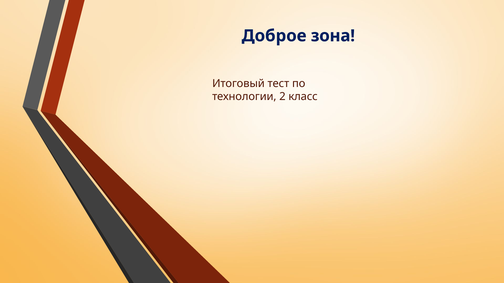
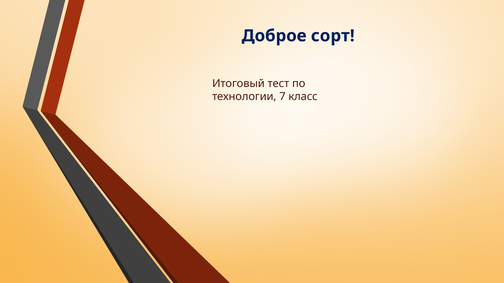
зона: зона -> сорт (333, 36)
2: 2 -> 7 (282, 97)
